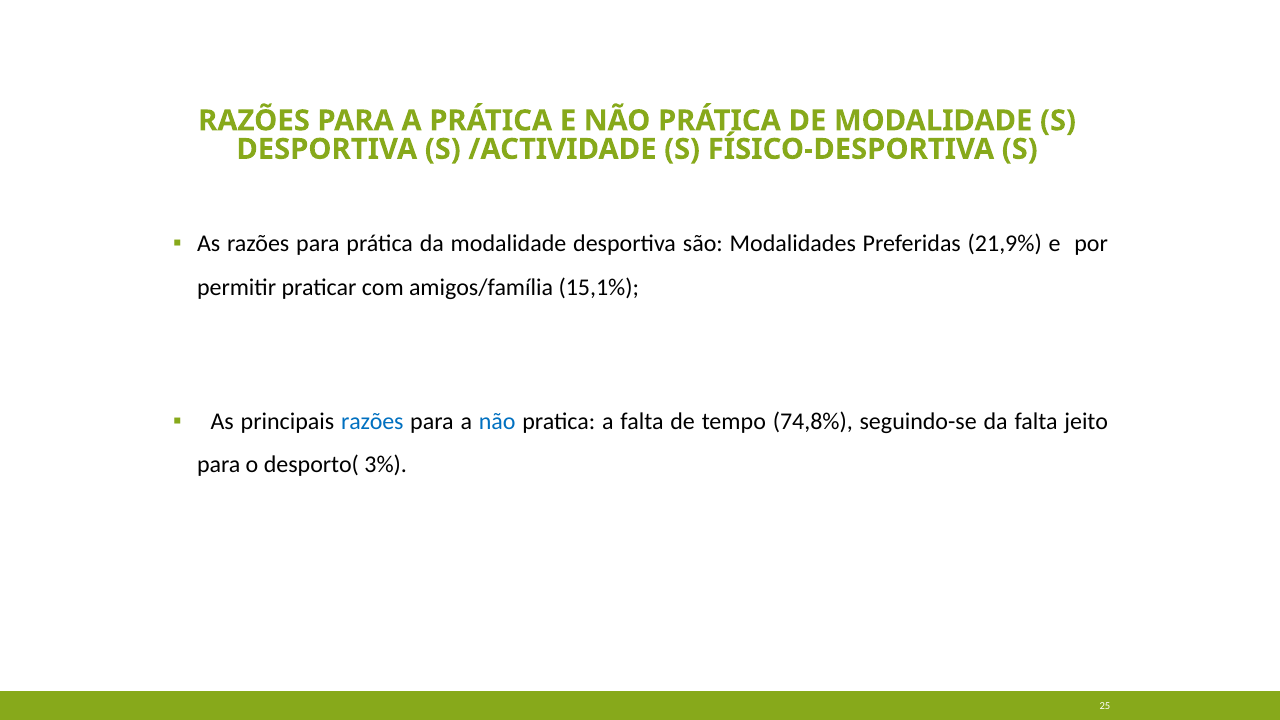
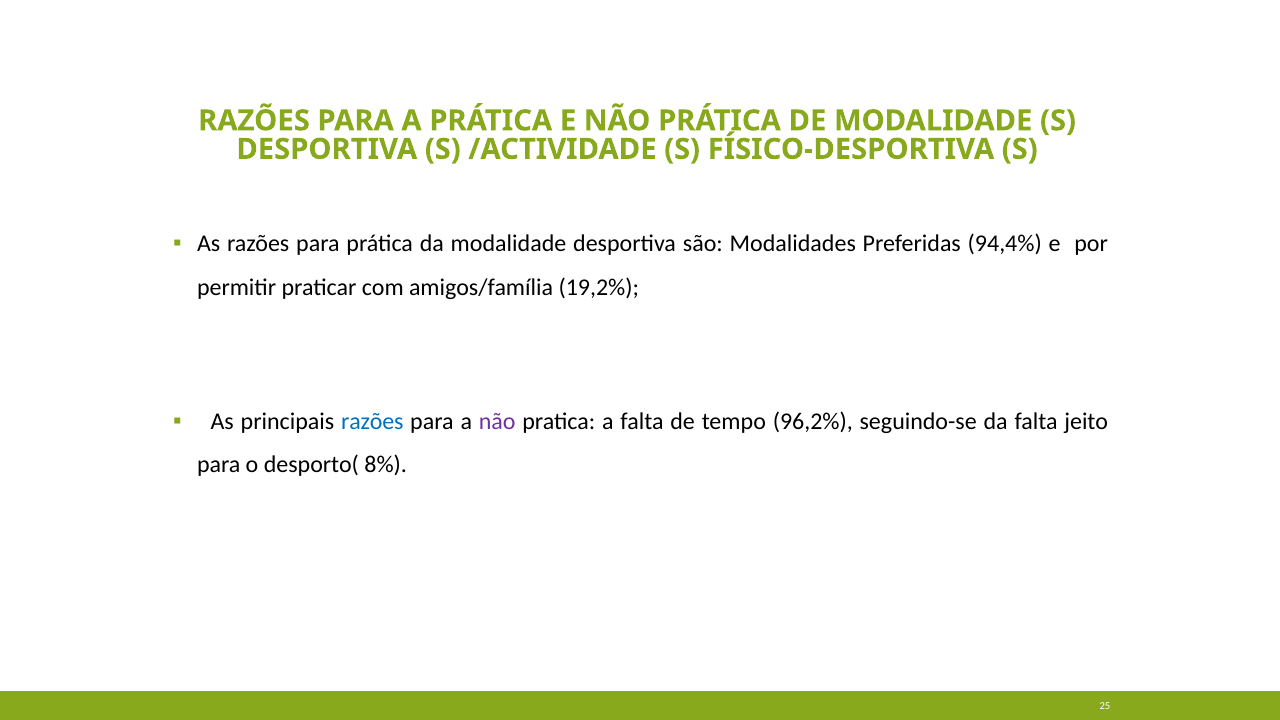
21,9%: 21,9% -> 94,4% (1005, 244)
15,1%: 15,1% -> 19,2% (599, 287)
não colour: blue -> purple (497, 422)
74,8%: 74,8% -> 96,2% (813, 422)
3%: 3% -> 8% (386, 465)
